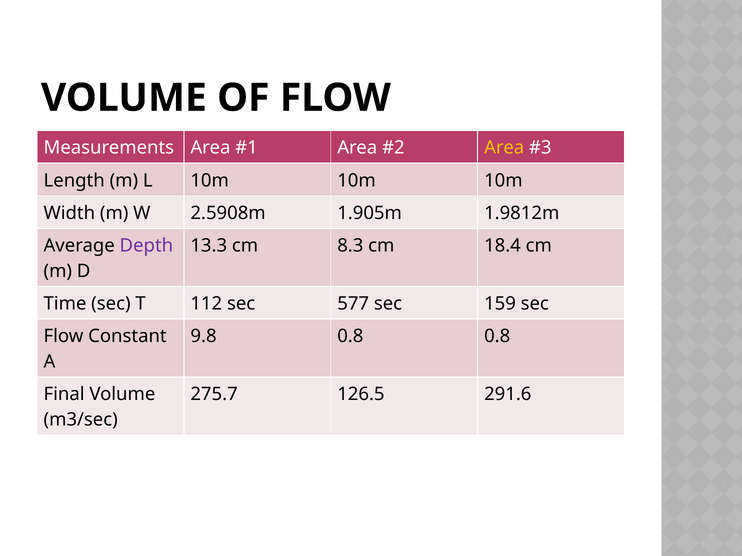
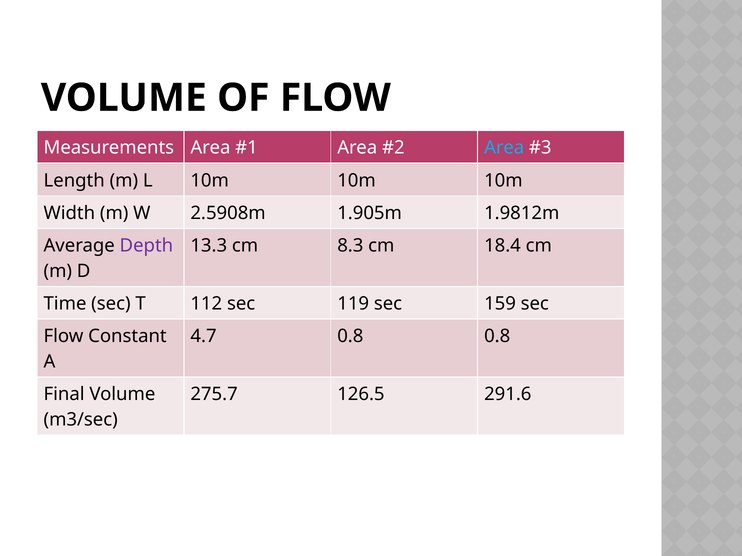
Area colour: yellow -> light blue (504, 148)
577: 577 -> 119 (353, 304)
9.8: 9.8 -> 4.7 (204, 337)
